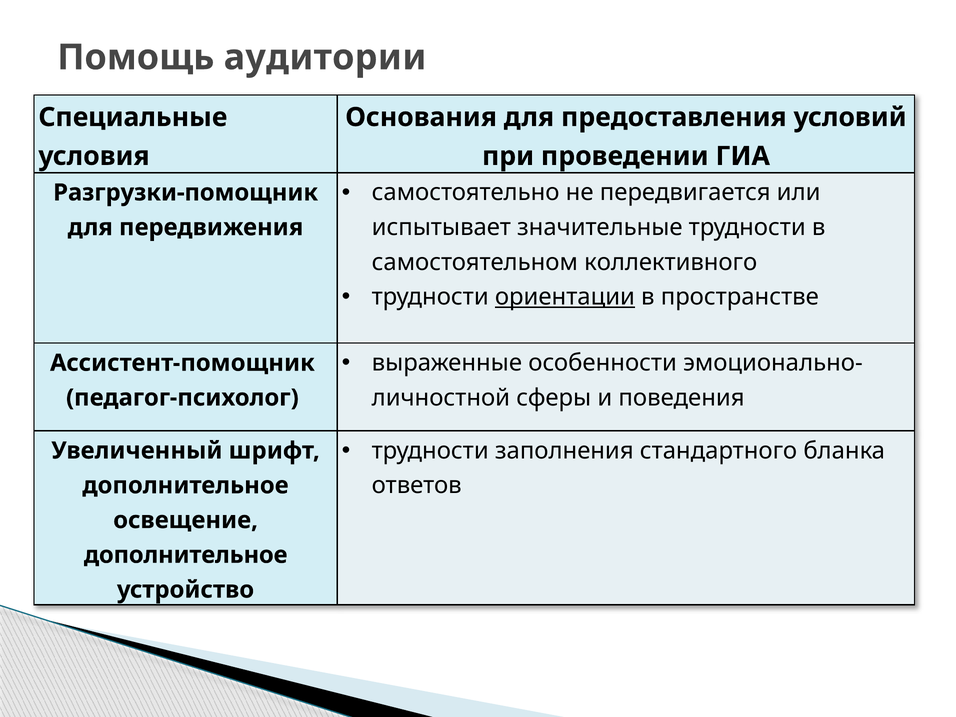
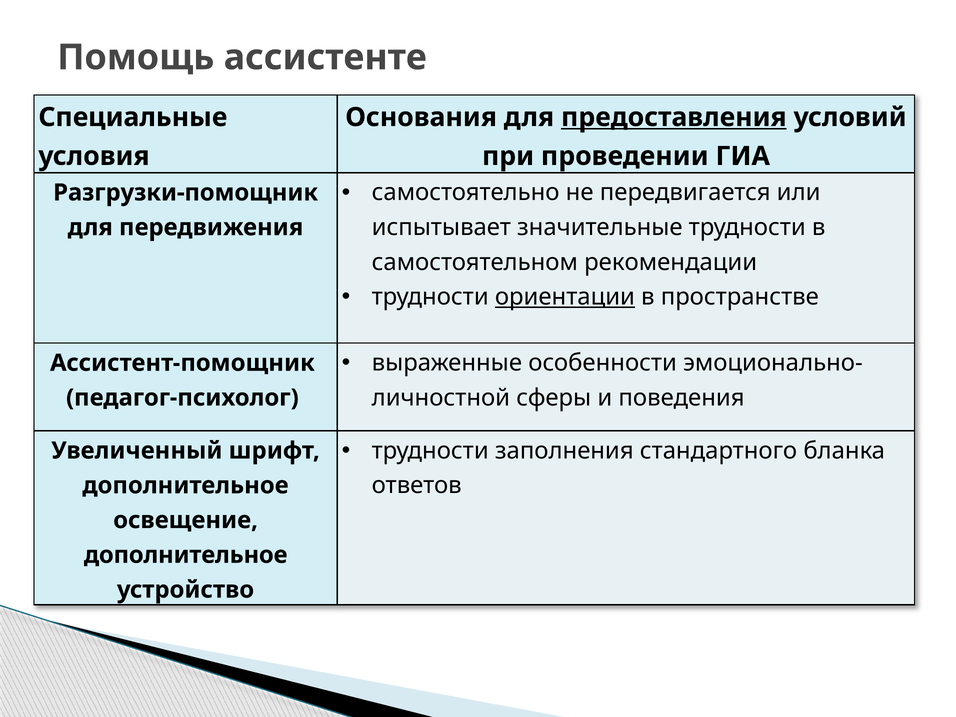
аудитории: аудитории -> ассистенте (325, 57)
предоставления underline: none -> present (674, 117)
коллективного: коллективного -> рекомендации (671, 262)
